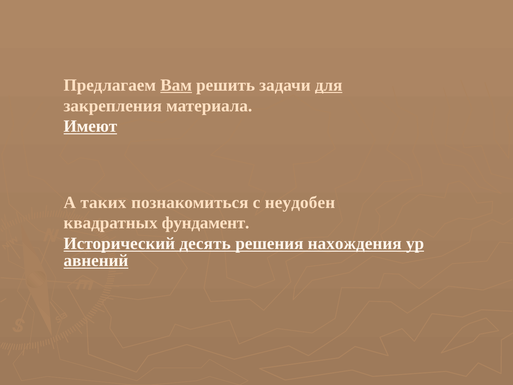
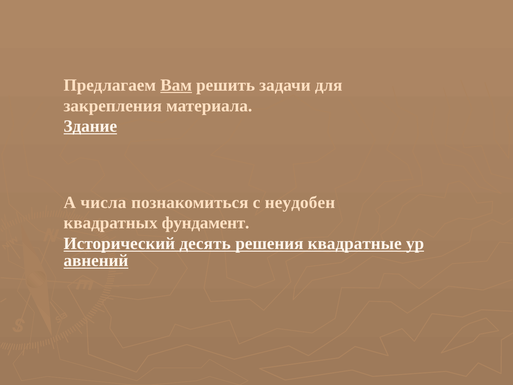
для underline: present -> none (329, 85)
Имеют: Имеют -> Здание (90, 126)
таких: таких -> числа (103, 202)
нахождения: нахождения -> квадратные (355, 243)
